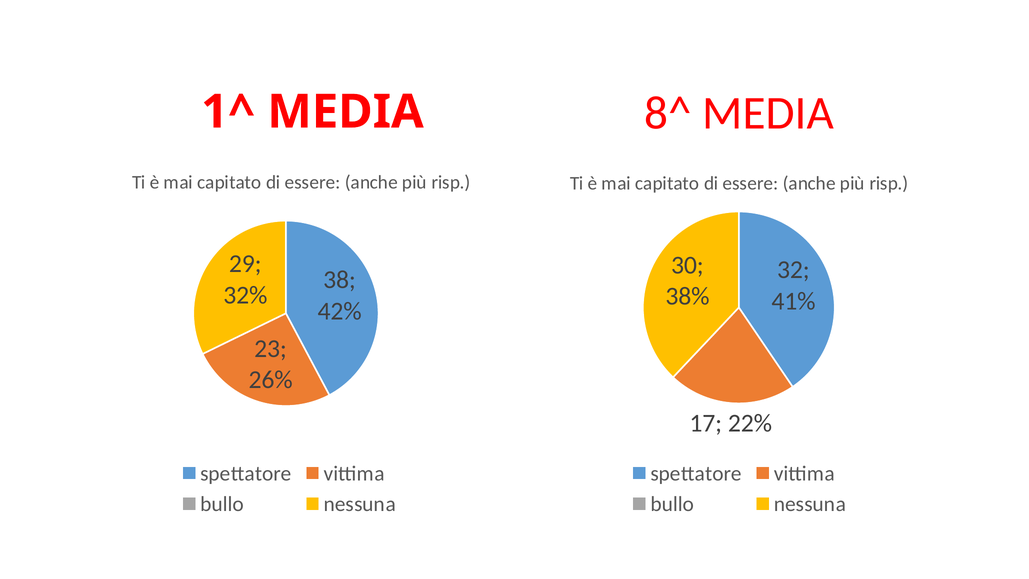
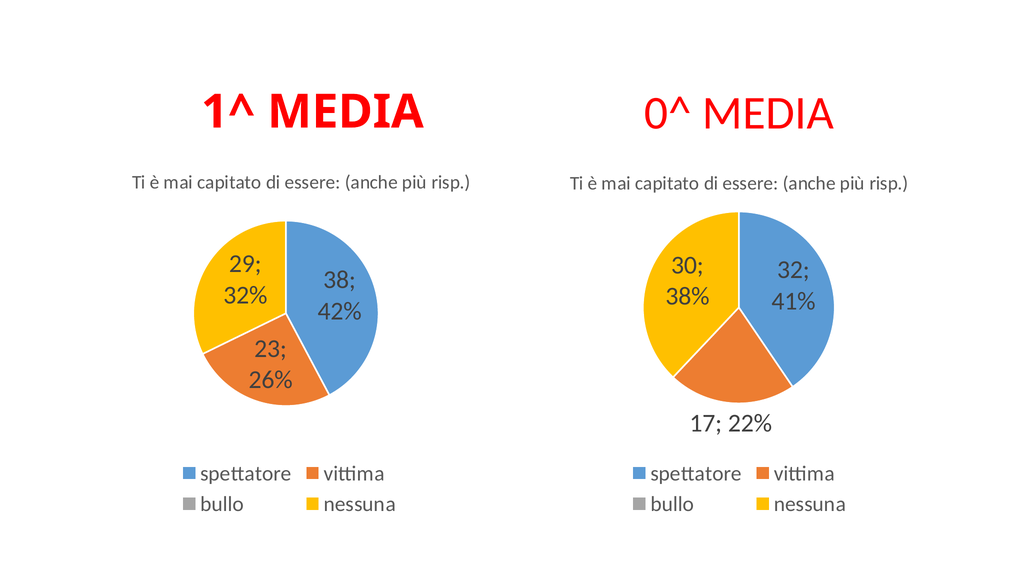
8^: 8^ -> 0^ (668, 113)
